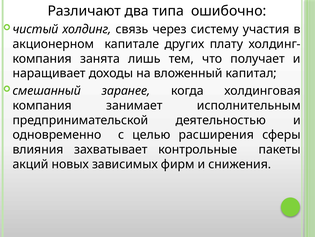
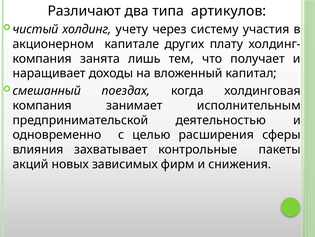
ошибочно: ошибочно -> артикулов (229, 11)
связь: связь -> учету (132, 29)
заранее: заранее -> поездах (126, 90)
